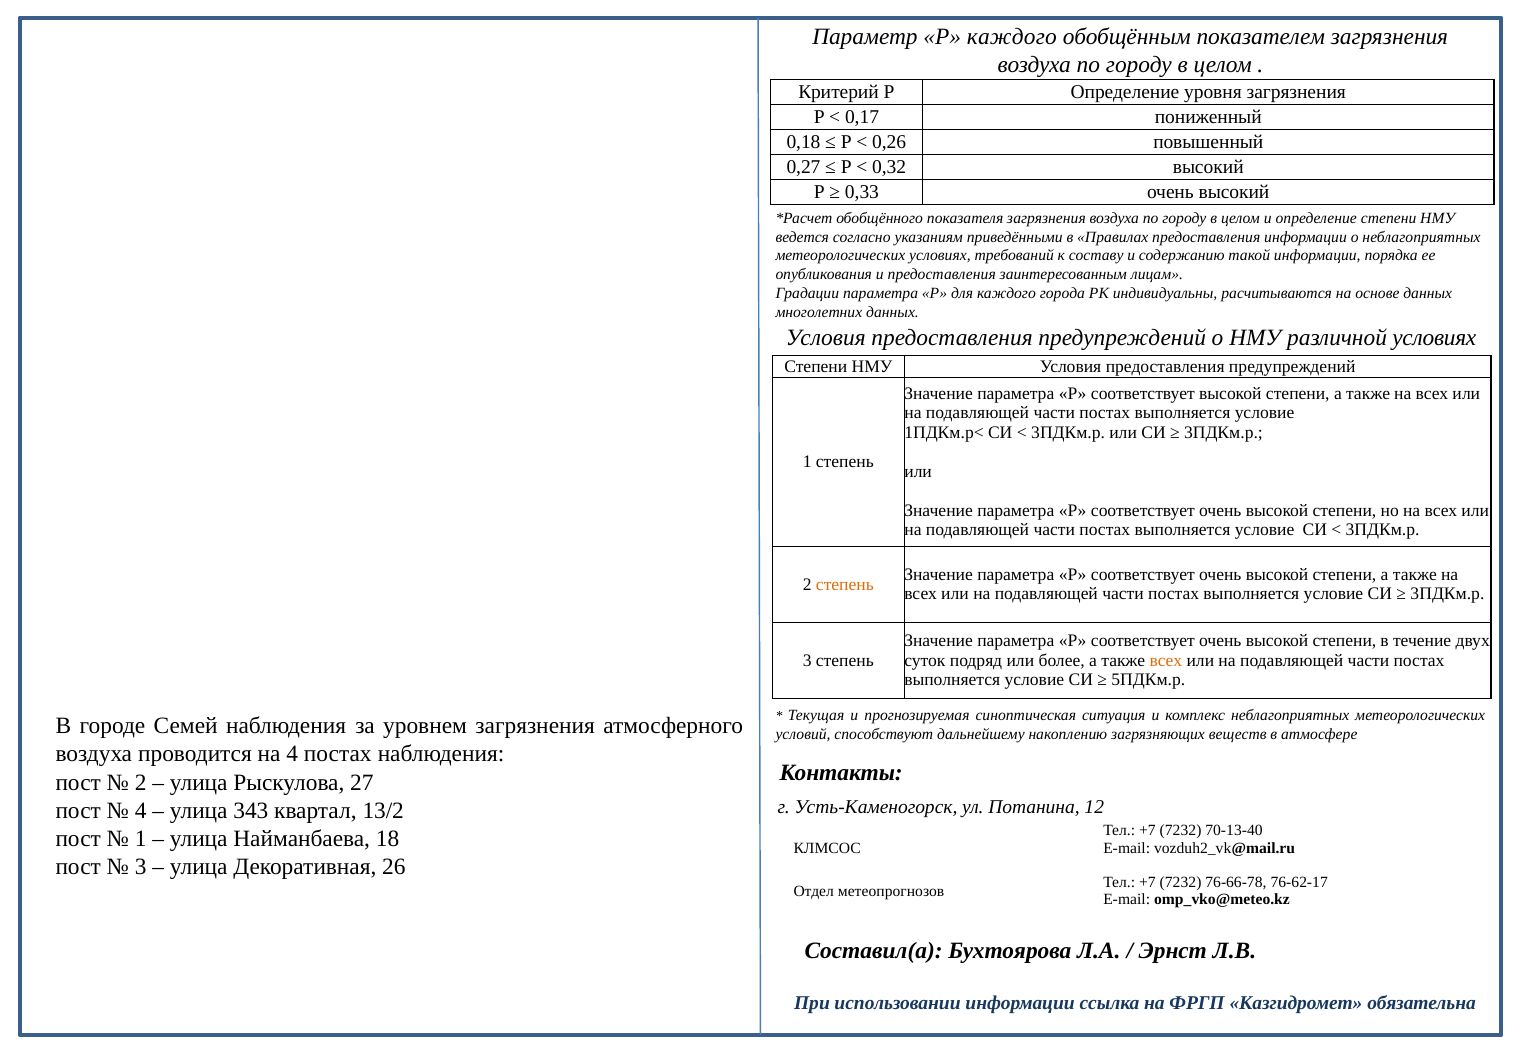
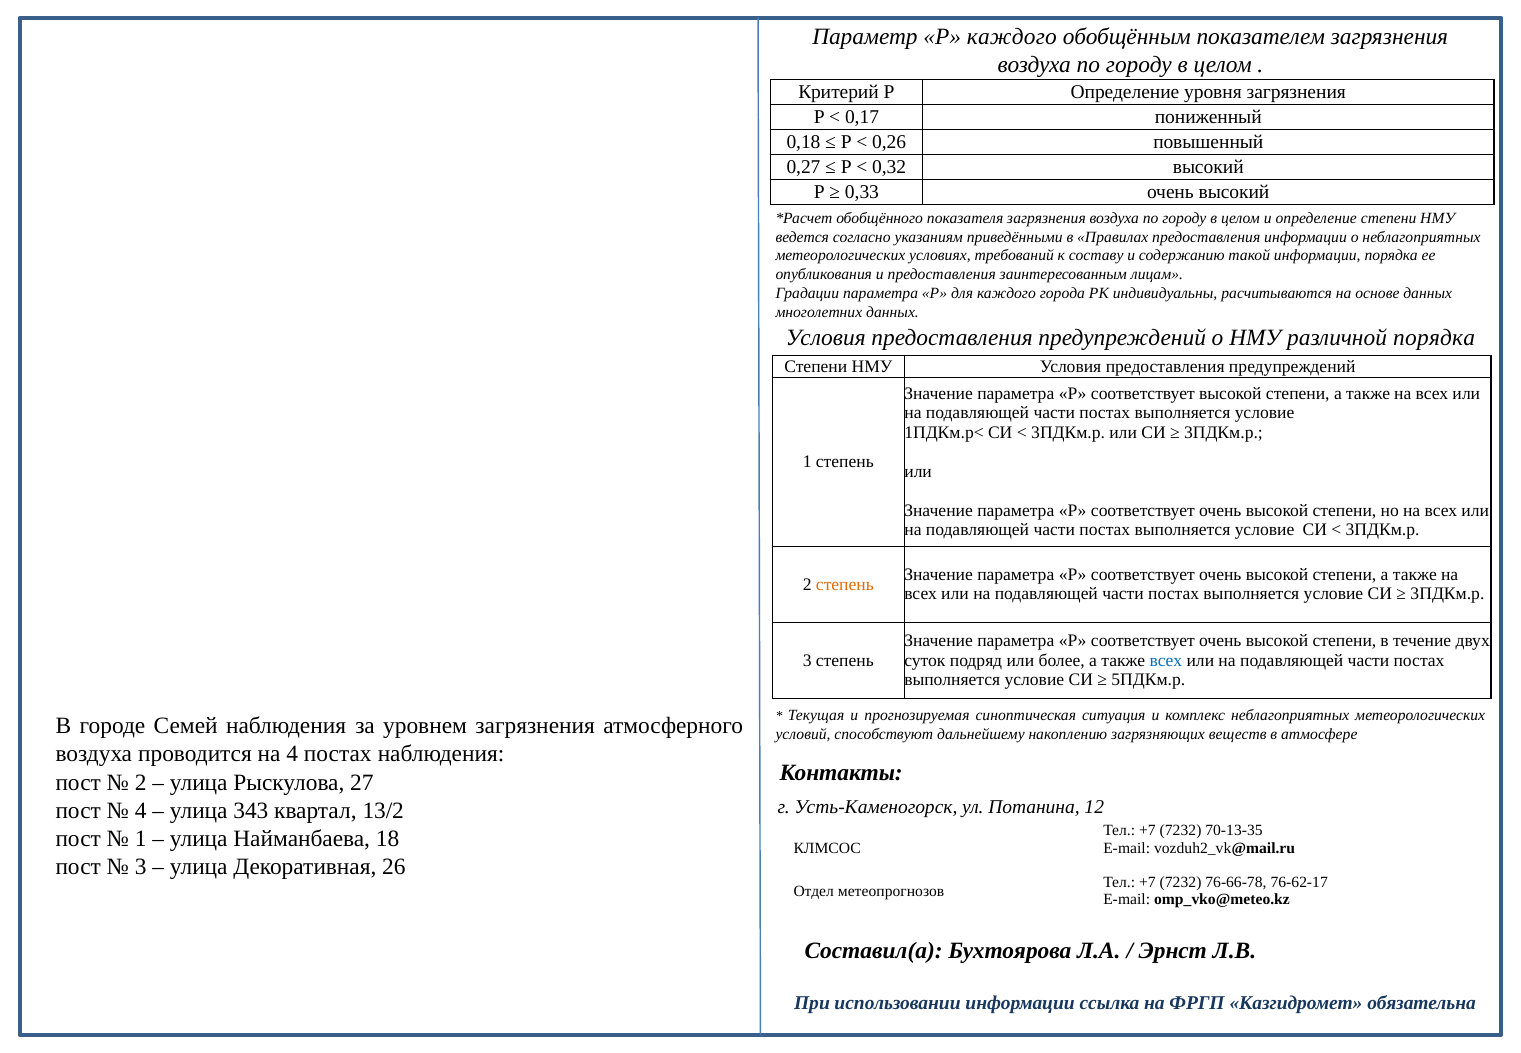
различной условиях: условиях -> порядка (1434, 338)
всех colour: orange -> blue (1166, 660)
70-13-40: 70-13-40 -> 70-13-35 (1234, 831)
